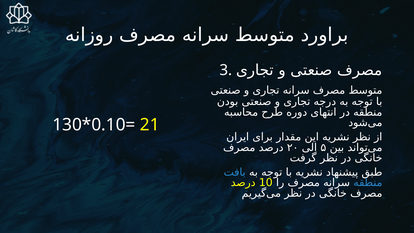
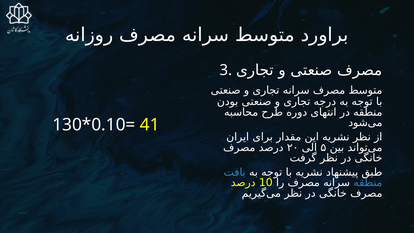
21: 21 -> 41 (150, 125)
